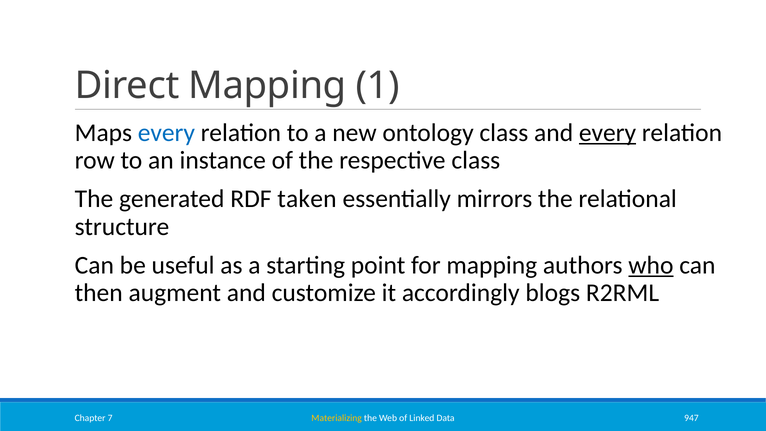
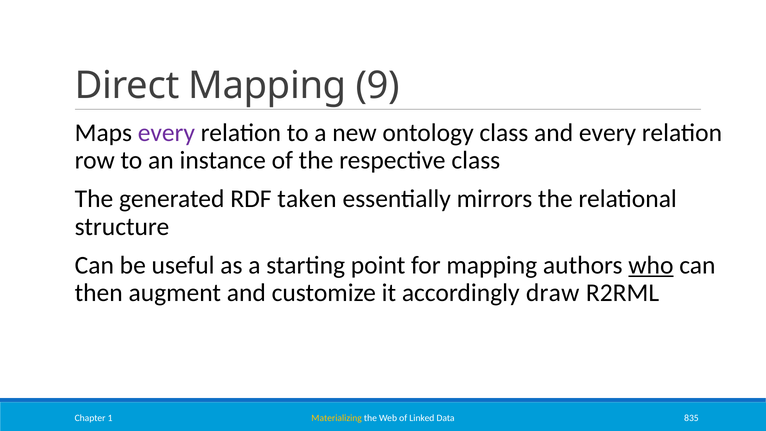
1: 1 -> 9 (378, 86)
every colour: blue -> purple (166, 133)
every underline: present -> none (608, 133)
blogs: blogs -> draw (553, 293)
947: 947 -> 835 (691, 418)
7: 7 -> 1 (110, 418)
